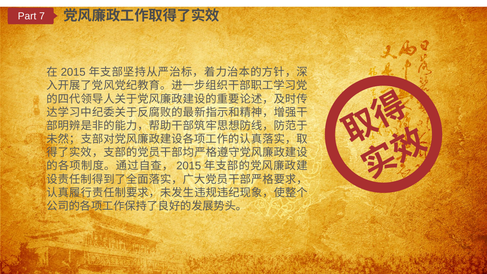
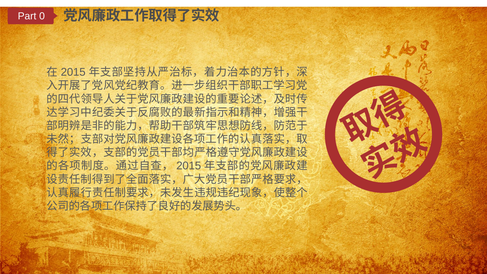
7: 7 -> 0 (42, 16)
